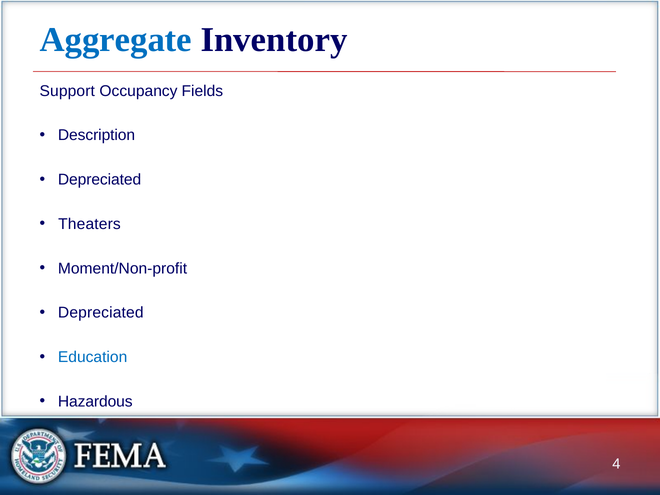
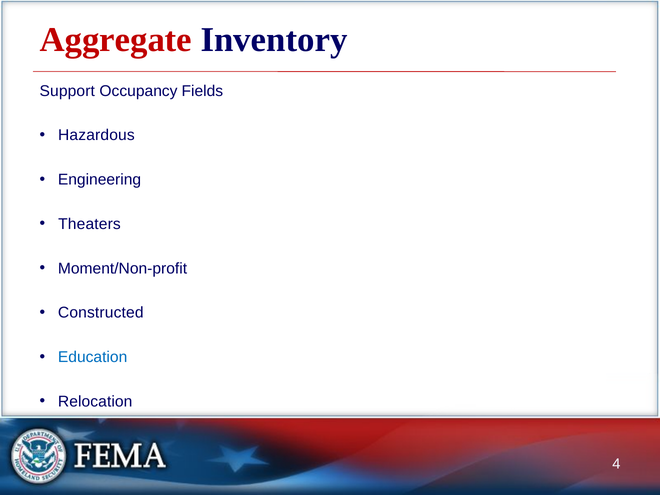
Aggregate colour: blue -> red (116, 40)
Description: Description -> Hazardous (96, 135)
Depreciated: Depreciated -> Engineering (100, 180)
Depreciated: Depreciated -> Constructed (101, 313)
Hazardous: Hazardous -> Relocation (95, 402)
